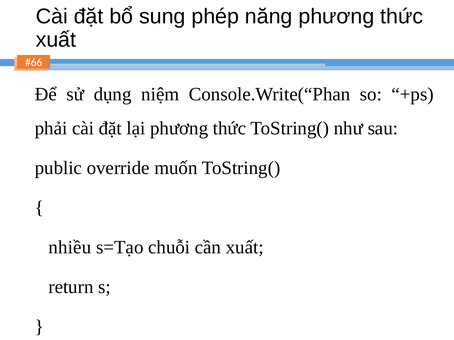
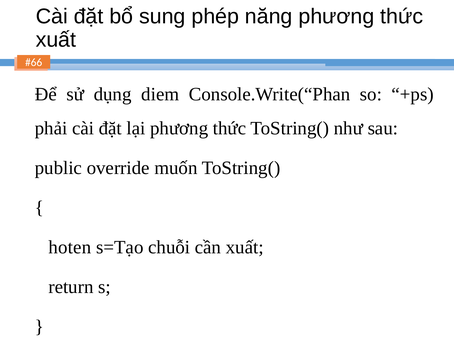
niệm: niệm -> diem (160, 94)
nhiều: nhiều -> hoten (70, 248)
